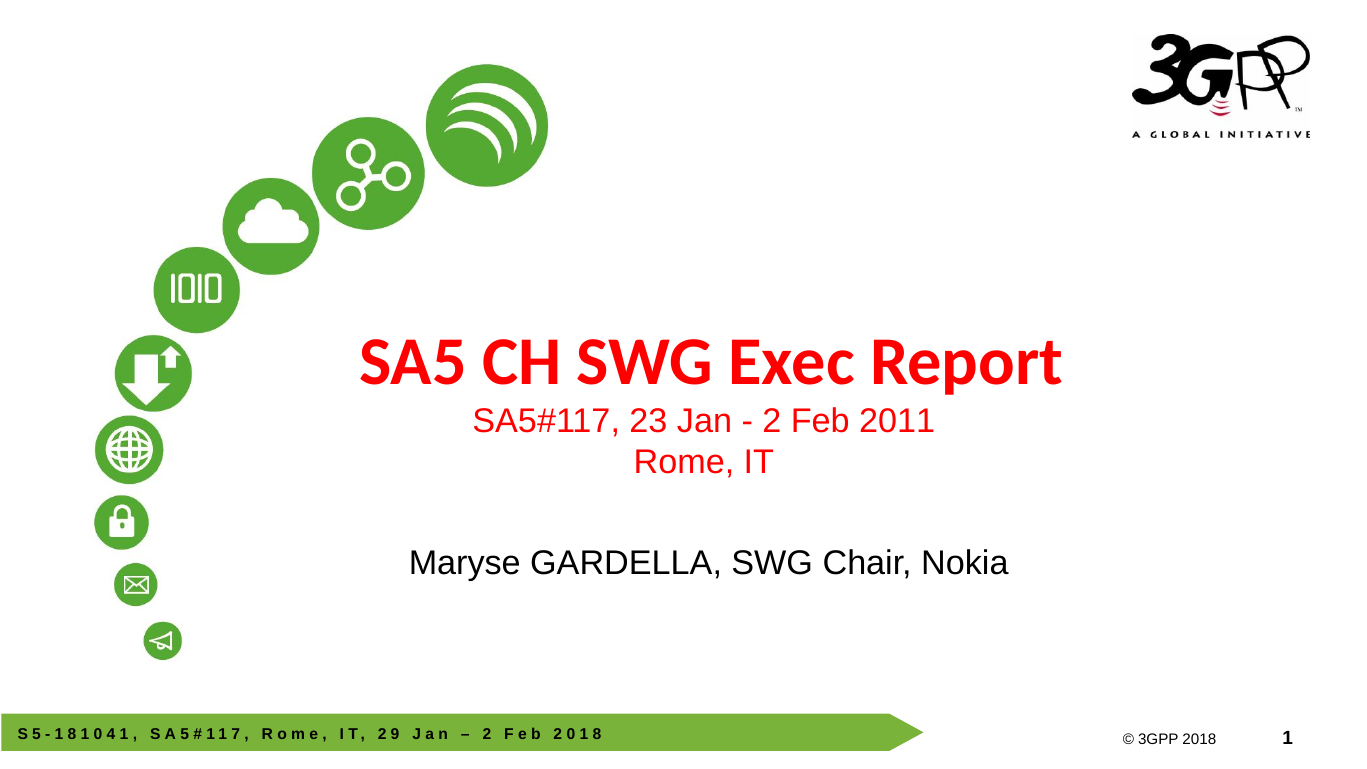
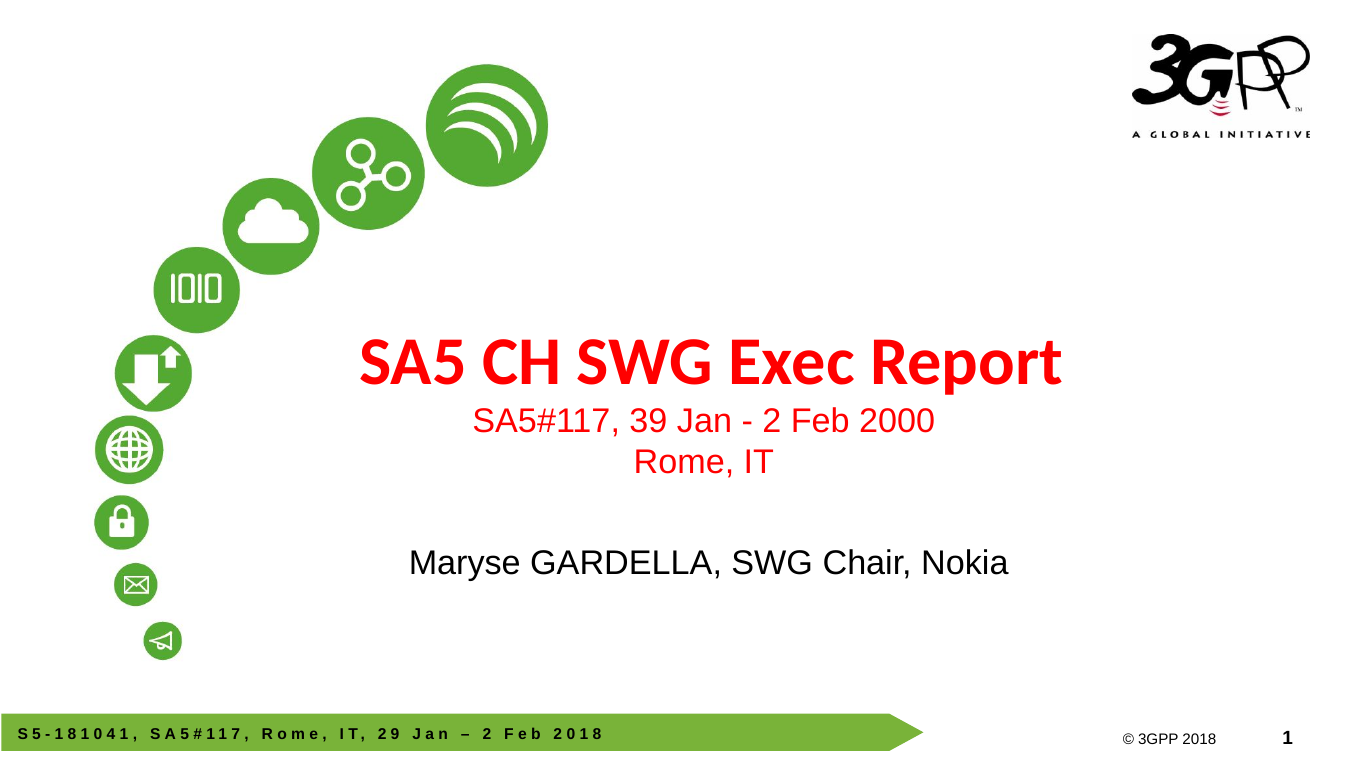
23: 23 -> 39 (648, 421)
2011: 2011 -> 2000 (897, 421)
